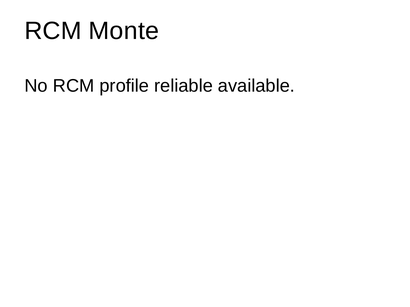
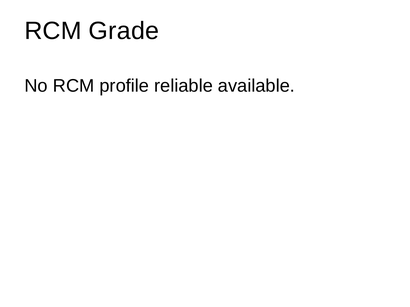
Monte: Monte -> Grade (124, 31)
